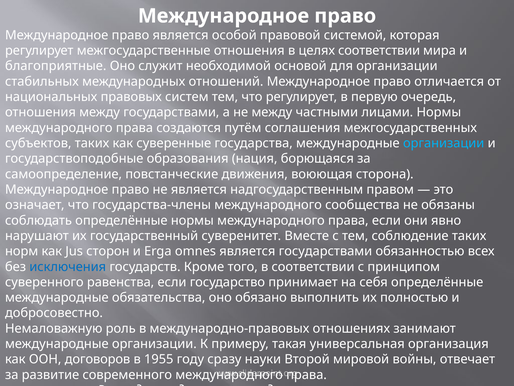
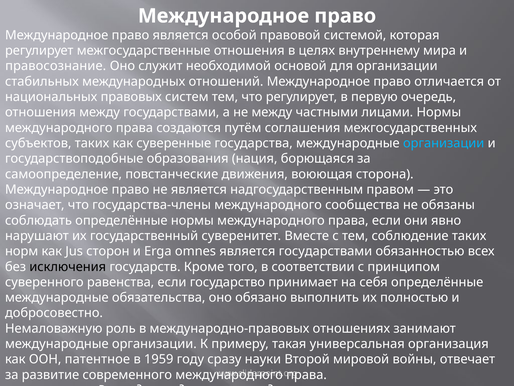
целях соответствии: соответствии -> внутреннему (379, 51)
благоприятные: благоприятные -> правосознание (56, 66)
исключения colour: blue -> black (68, 266)
договоров: договоров -> патентное (97, 359)
1955: 1955 -> 1959 (159, 359)
